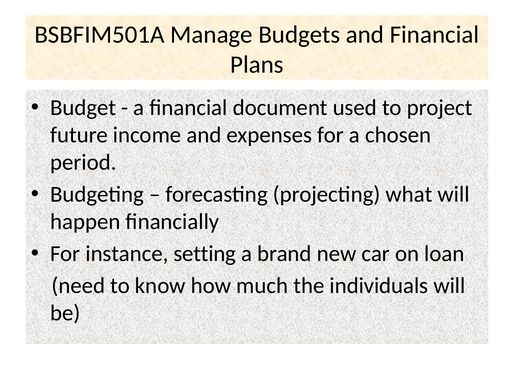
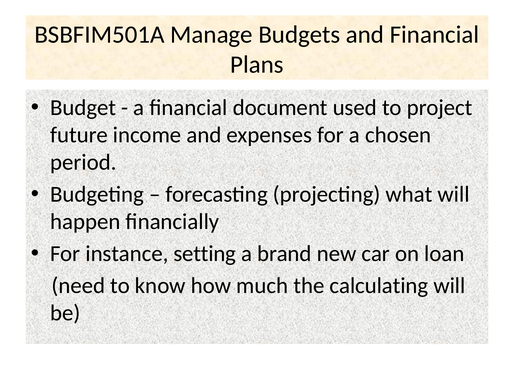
individuals: individuals -> calculating (379, 286)
